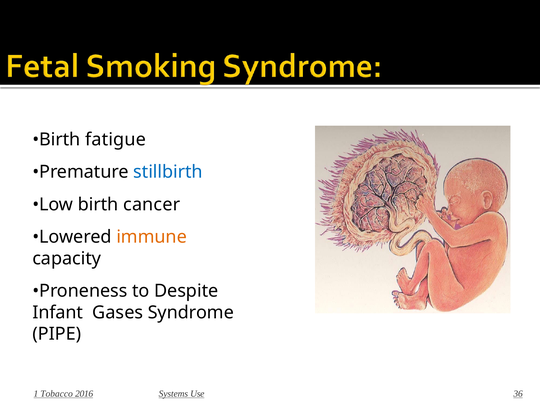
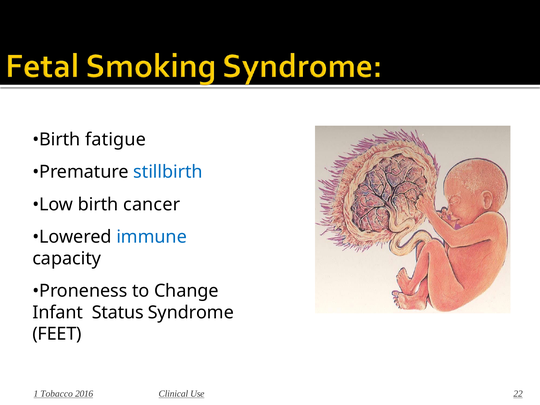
immune colour: orange -> blue (152, 237)
Despite: Despite -> Change (186, 291)
Gases: Gases -> Status (118, 312)
PIPE: PIPE -> FEET (57, 334)
Systems: Systems -> Clinical (173, 394)
36: 36 -> 22 (518, 394)
